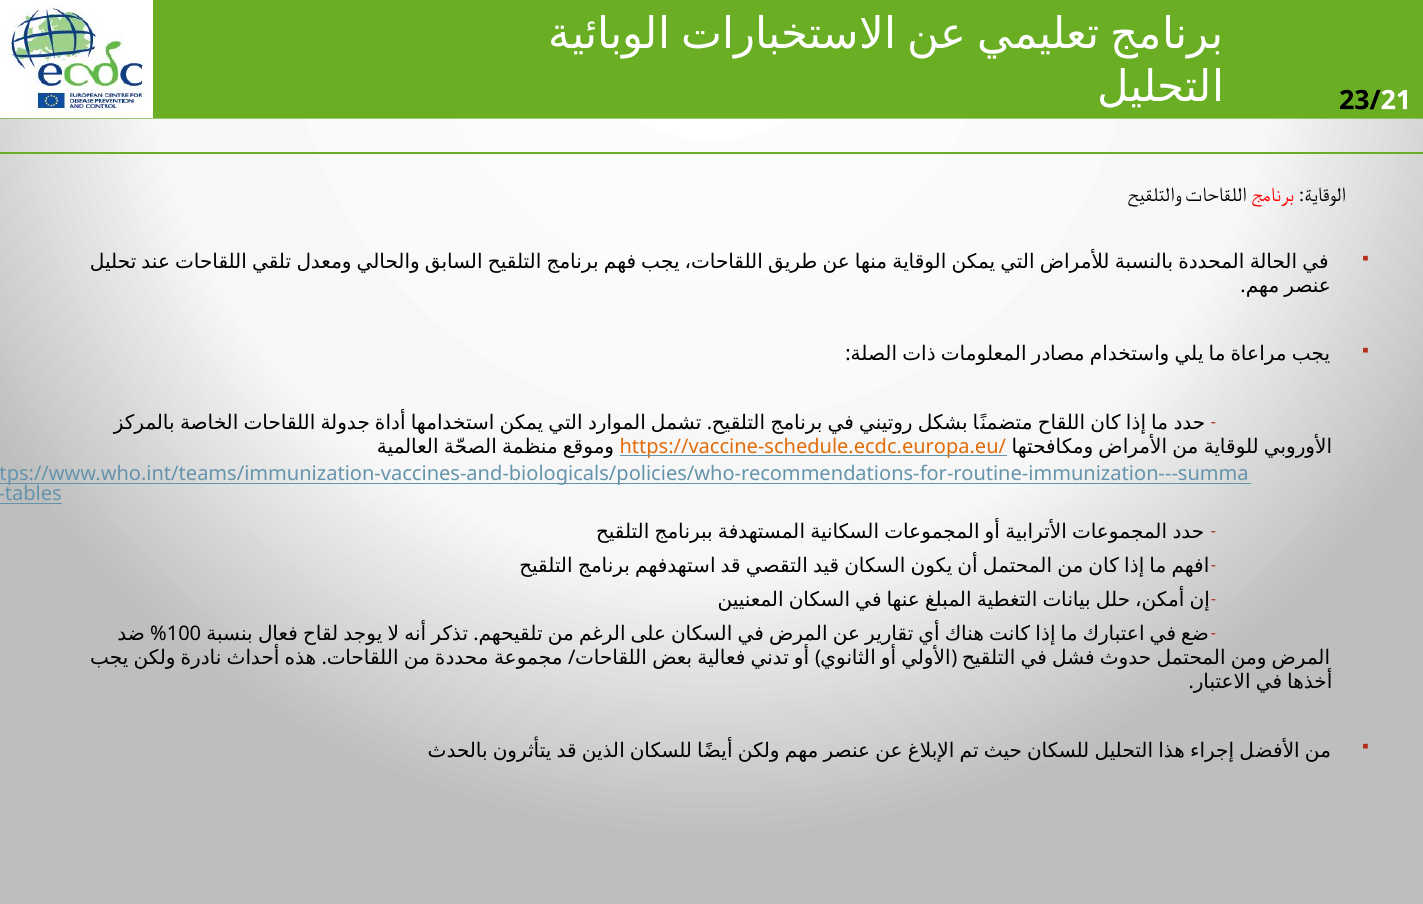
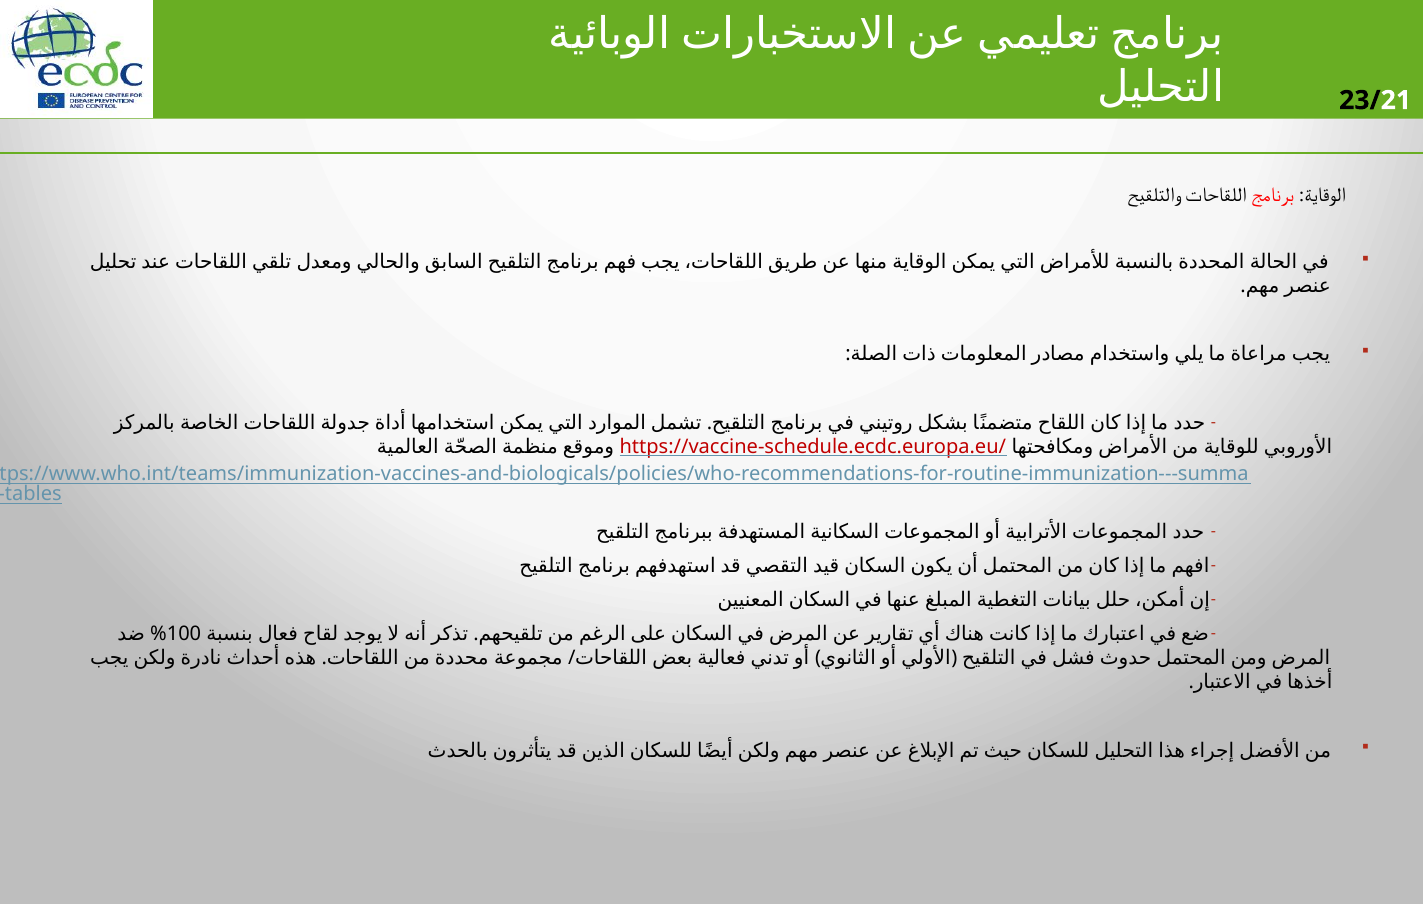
https://vaccine-schedule.ecdc.europa.eu/ colour: orange -> red (813, 446)
